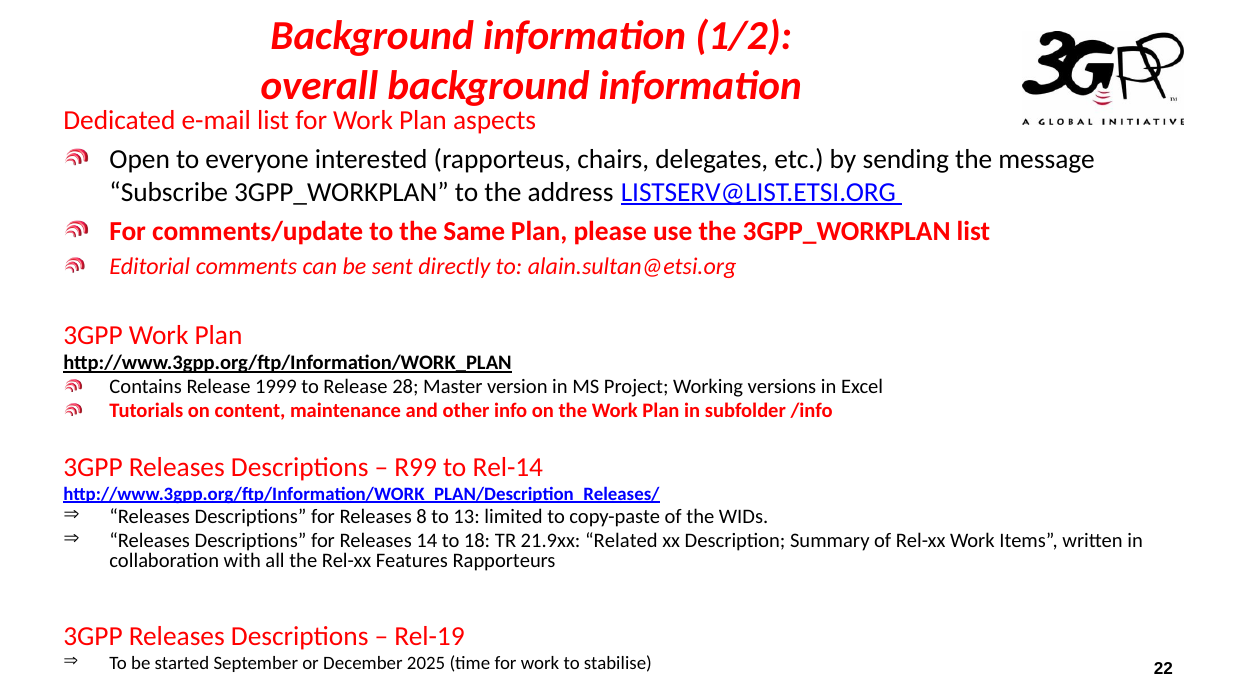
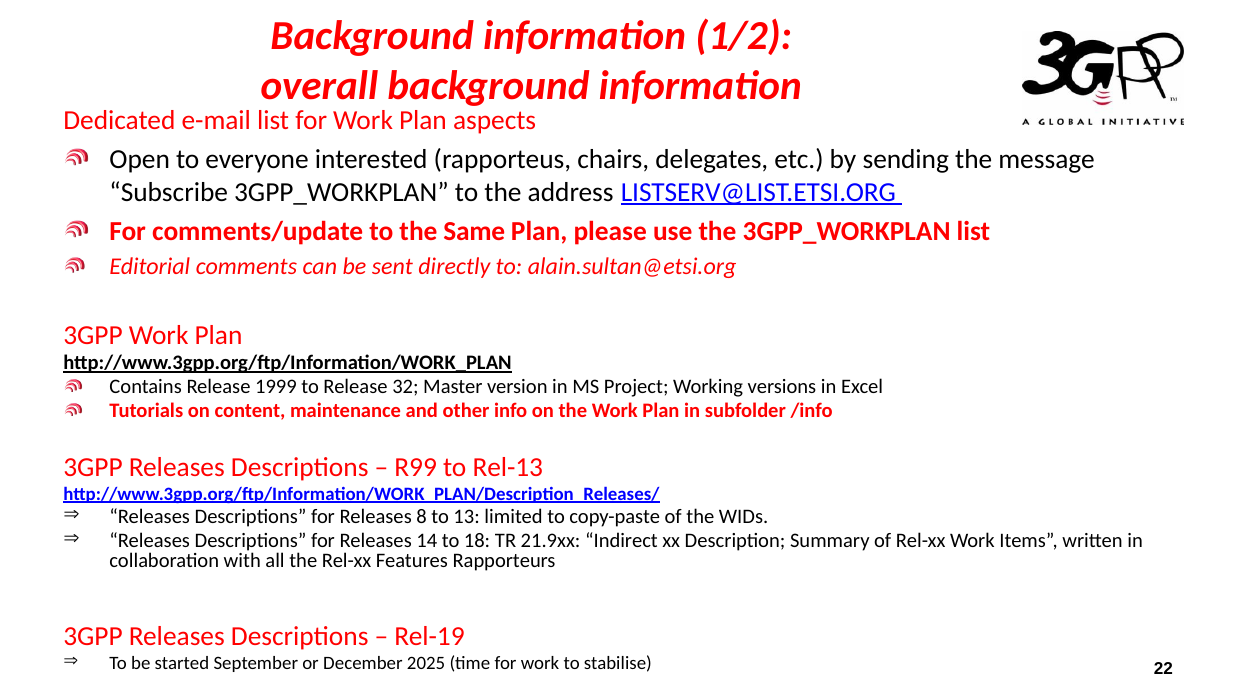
28: 28 -> 32 (405, 387)
Rel-14: Rel-14 -> Rel-13 (508, 467)
Related: Related -> Indirect (621, 541)
